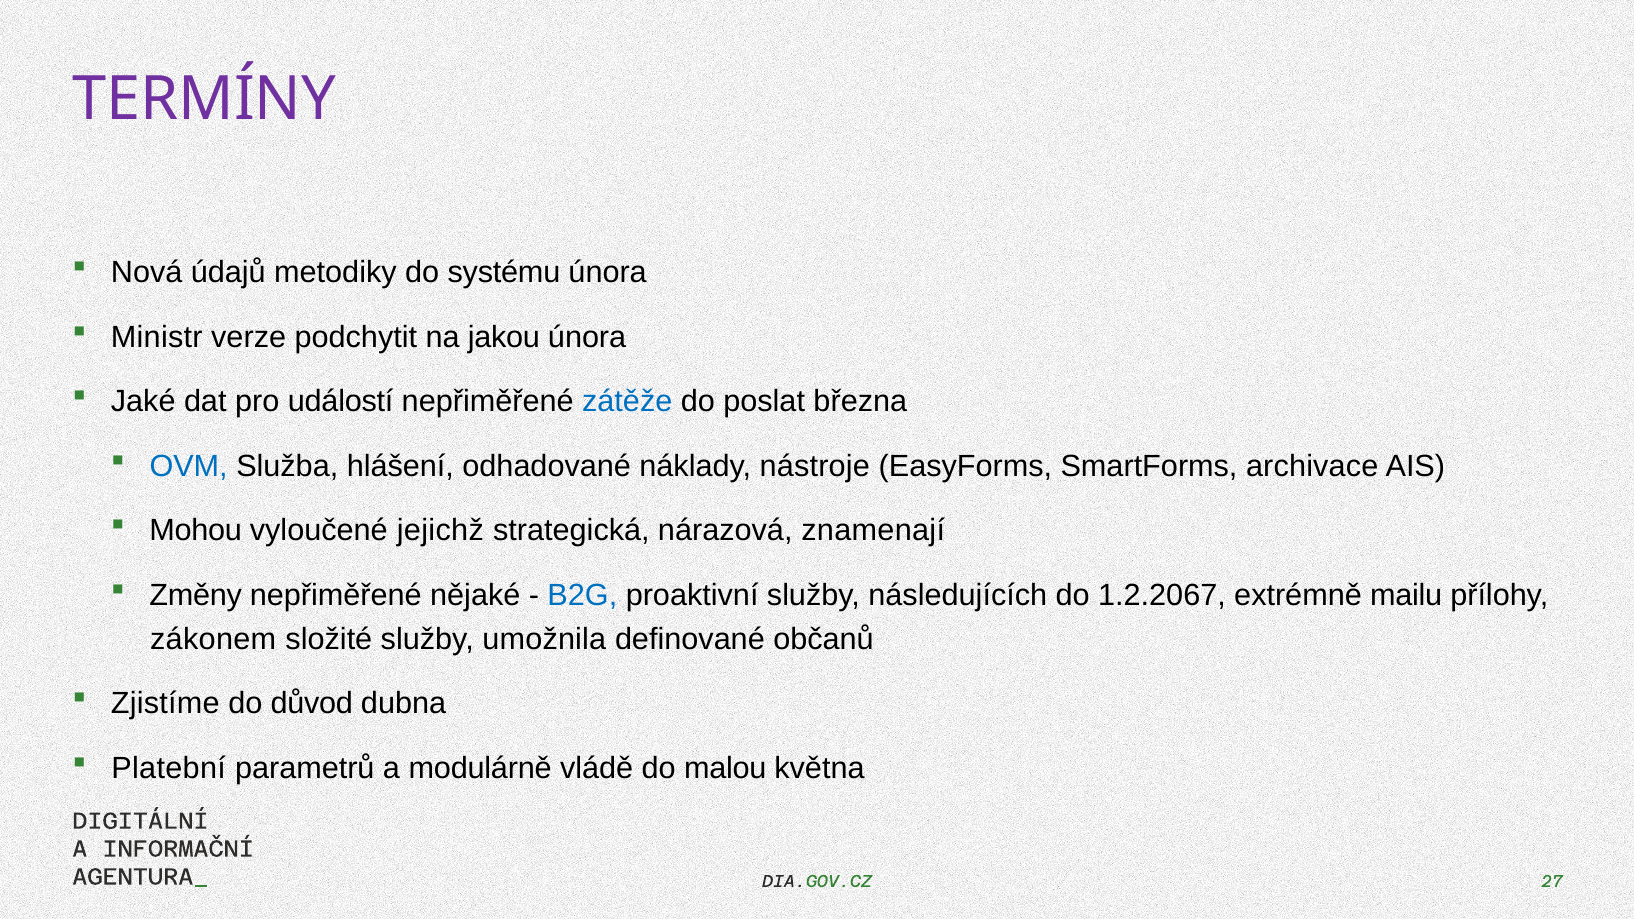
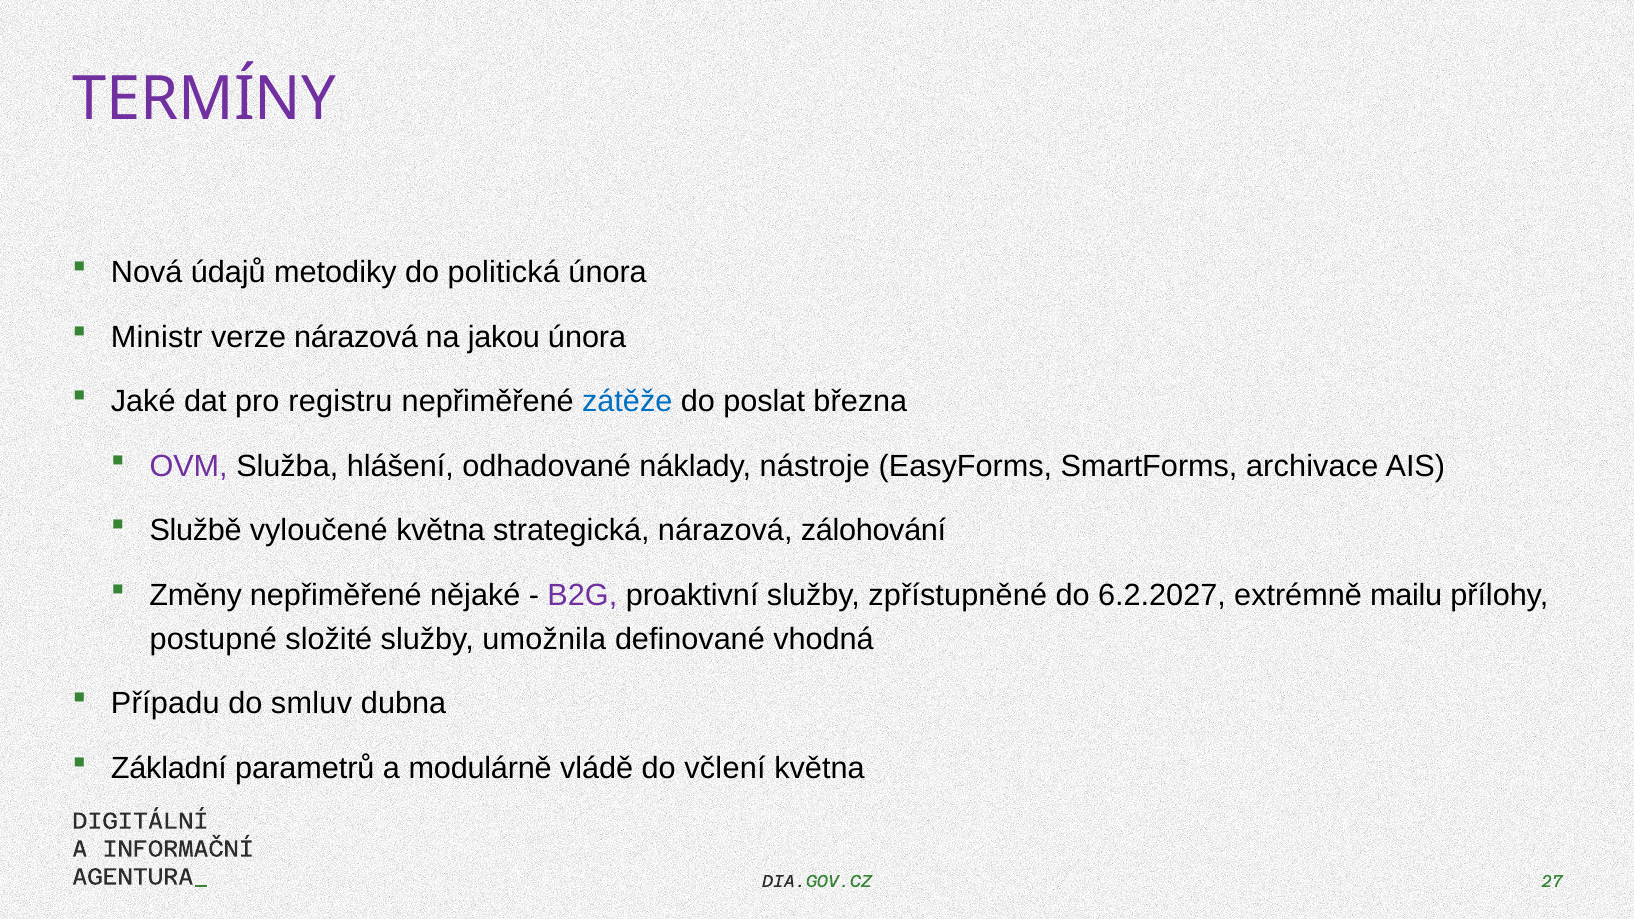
systému: systému -> politická (504, 273)
verze podchytit: podchytit -> nárazová (356, 337)
událostí: událostí -> registru (340, 402)
OVM colour: blue -> purple (189, 466)
Mohou: Mohou -> Službě (196, 531)
vyloučené jejichž: jejichž -> května (441, 531)
znamenají: znamenají -> zálohování (874, 531)
B2G colour: blue -> purple (582, 595)
následujících: následujících -> zpřístupněné (958, 595)
1.2.2067: 1.2.2067 -> 6.2.2027 (1162, 595)
zákonem: zákonem -> postupné (213, 639)
občanů: občanů -> vhodná (823, 639)
Zjistíme: Zjistíme -> Případu (165, 704)
důvod: důvod -> smluv (311, 704)
Platební: Platební -> Základní (169, 768)
malou: malou -> včlení (725, 768)
